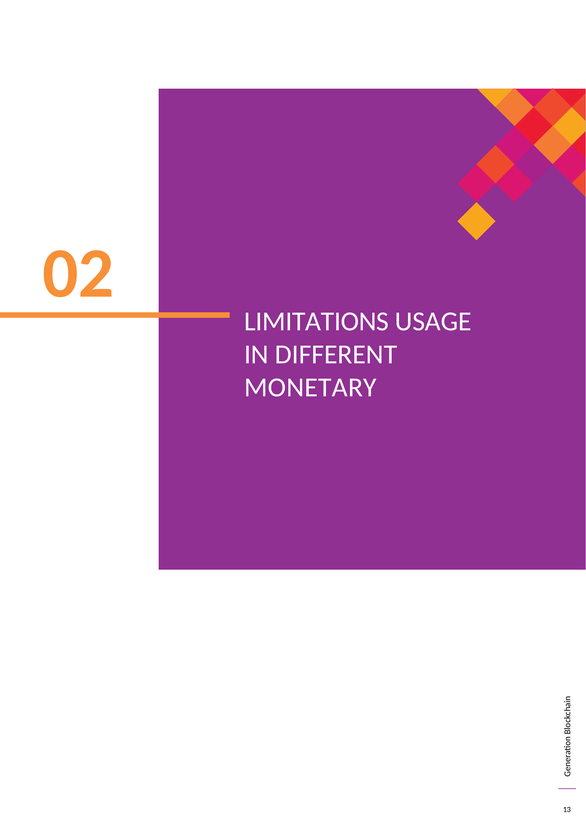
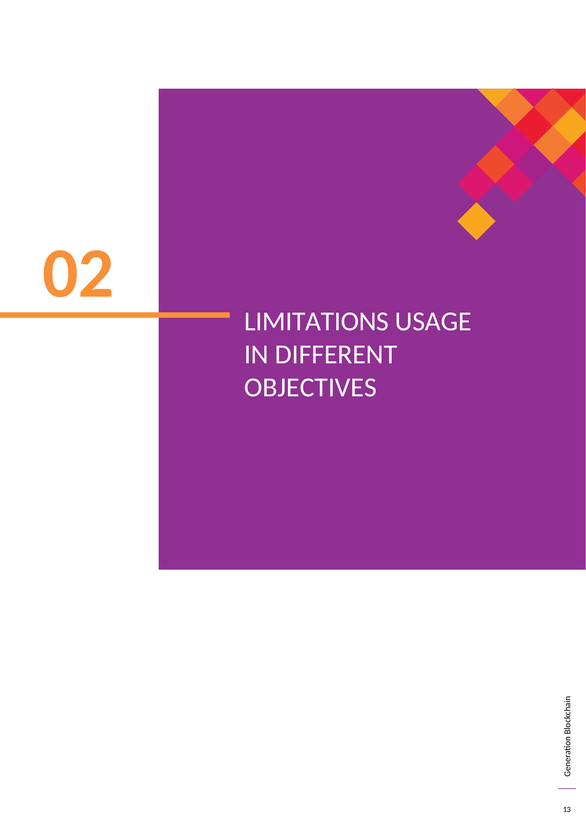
MONETARY: MONETARY -> OBJECTIVES (310, 388)
